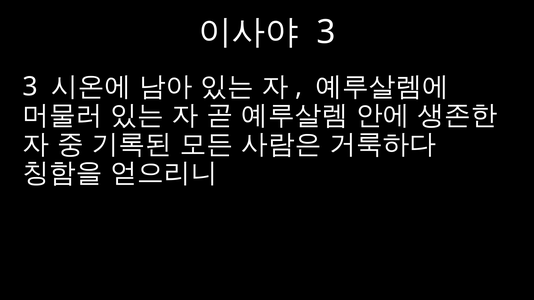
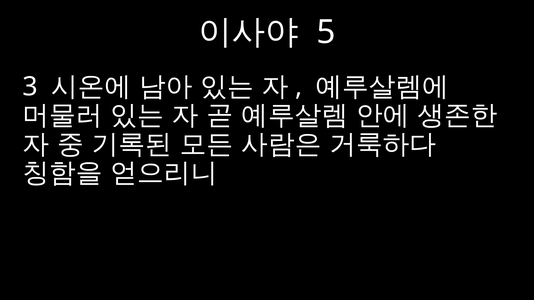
3: 3 -> 5 (326, 32)
